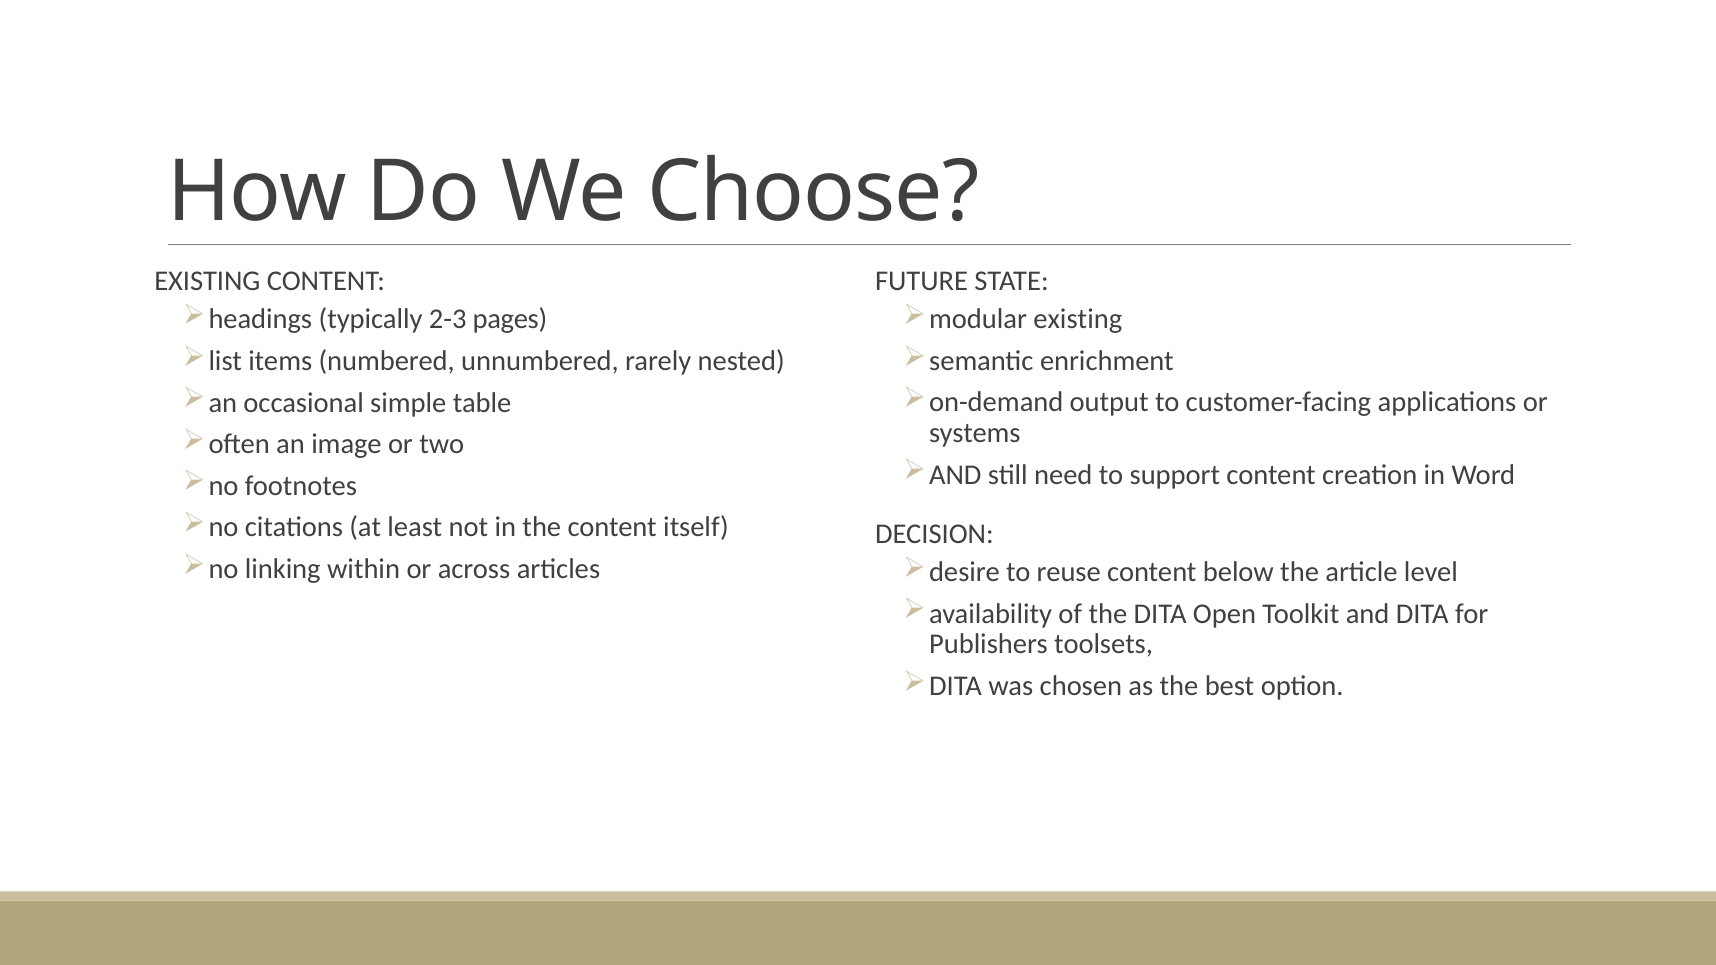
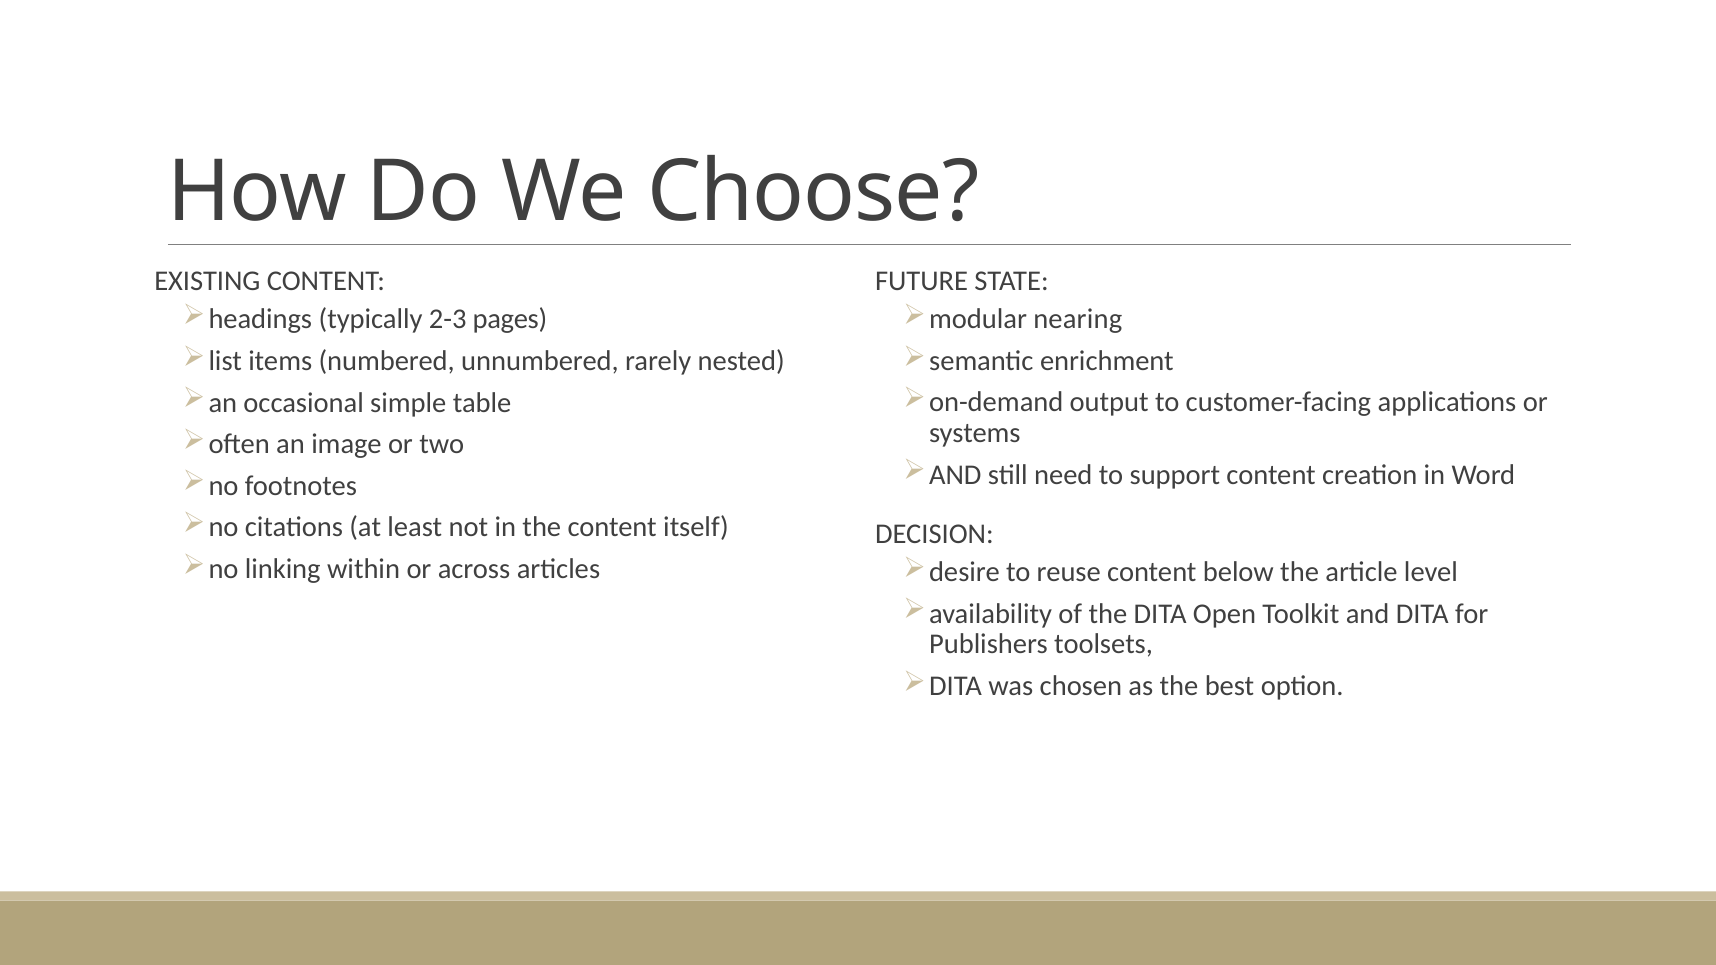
existing: existing -> nearing (1078, 319)
